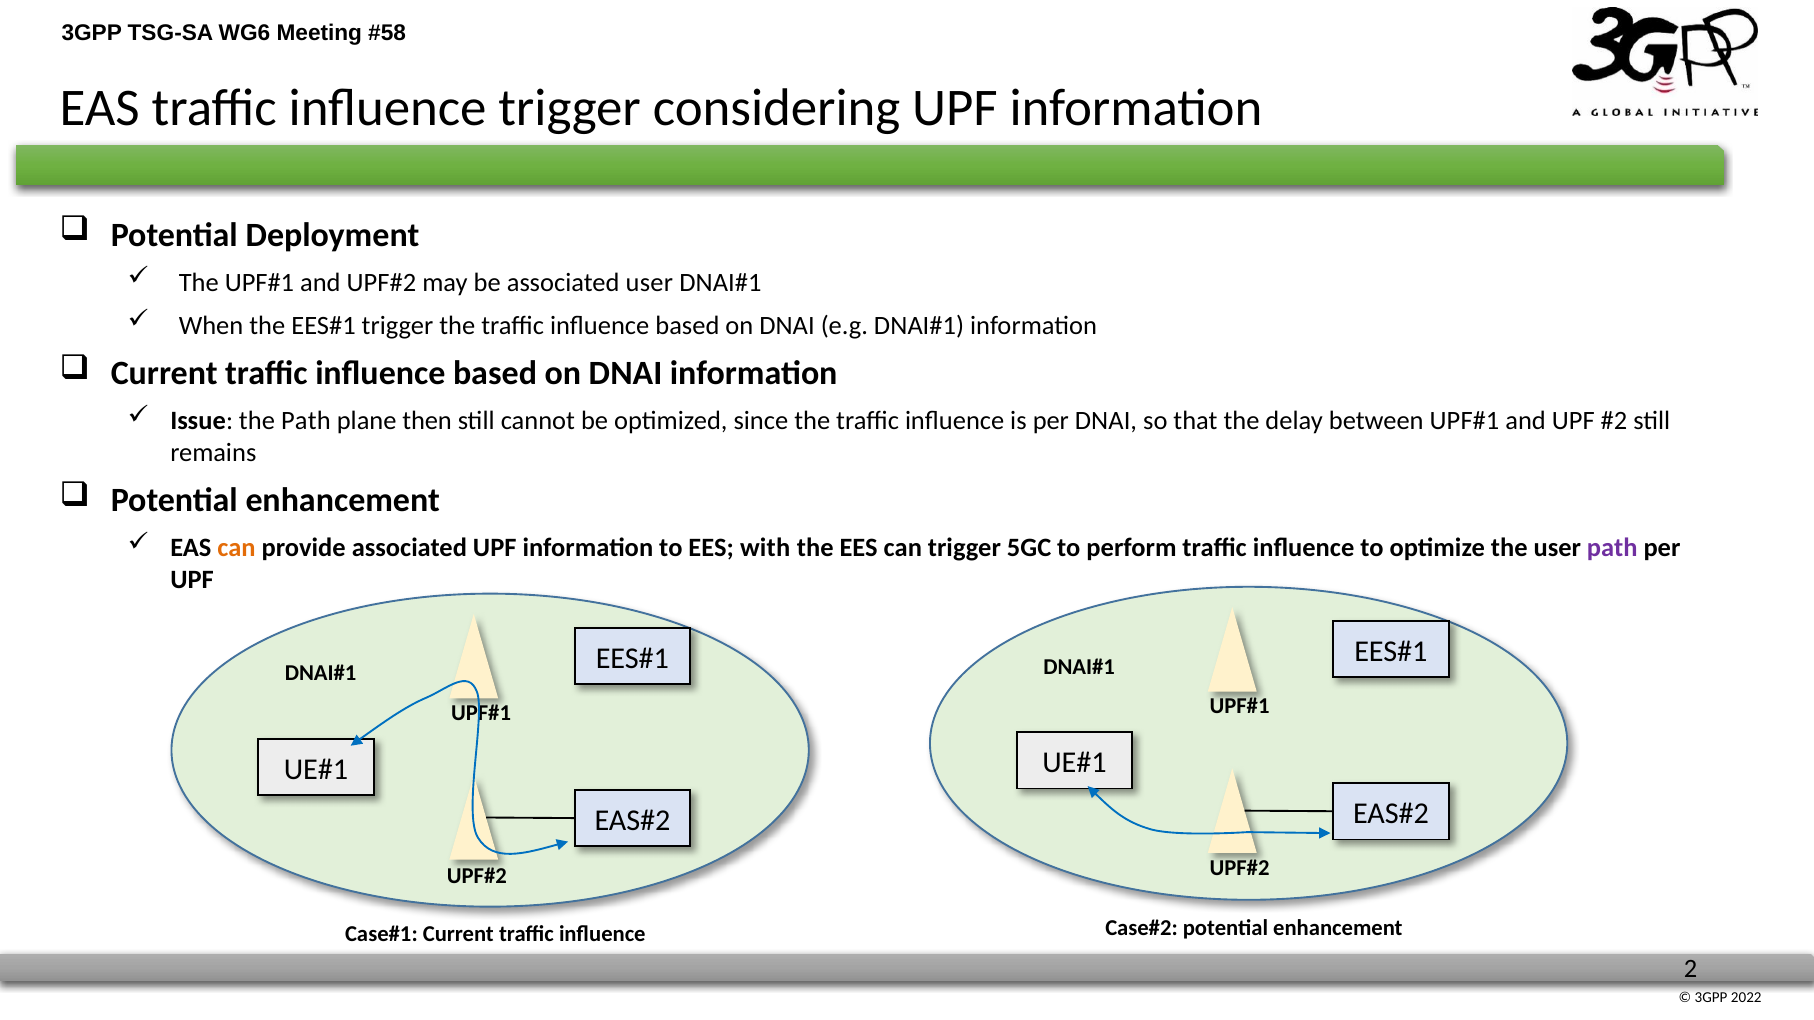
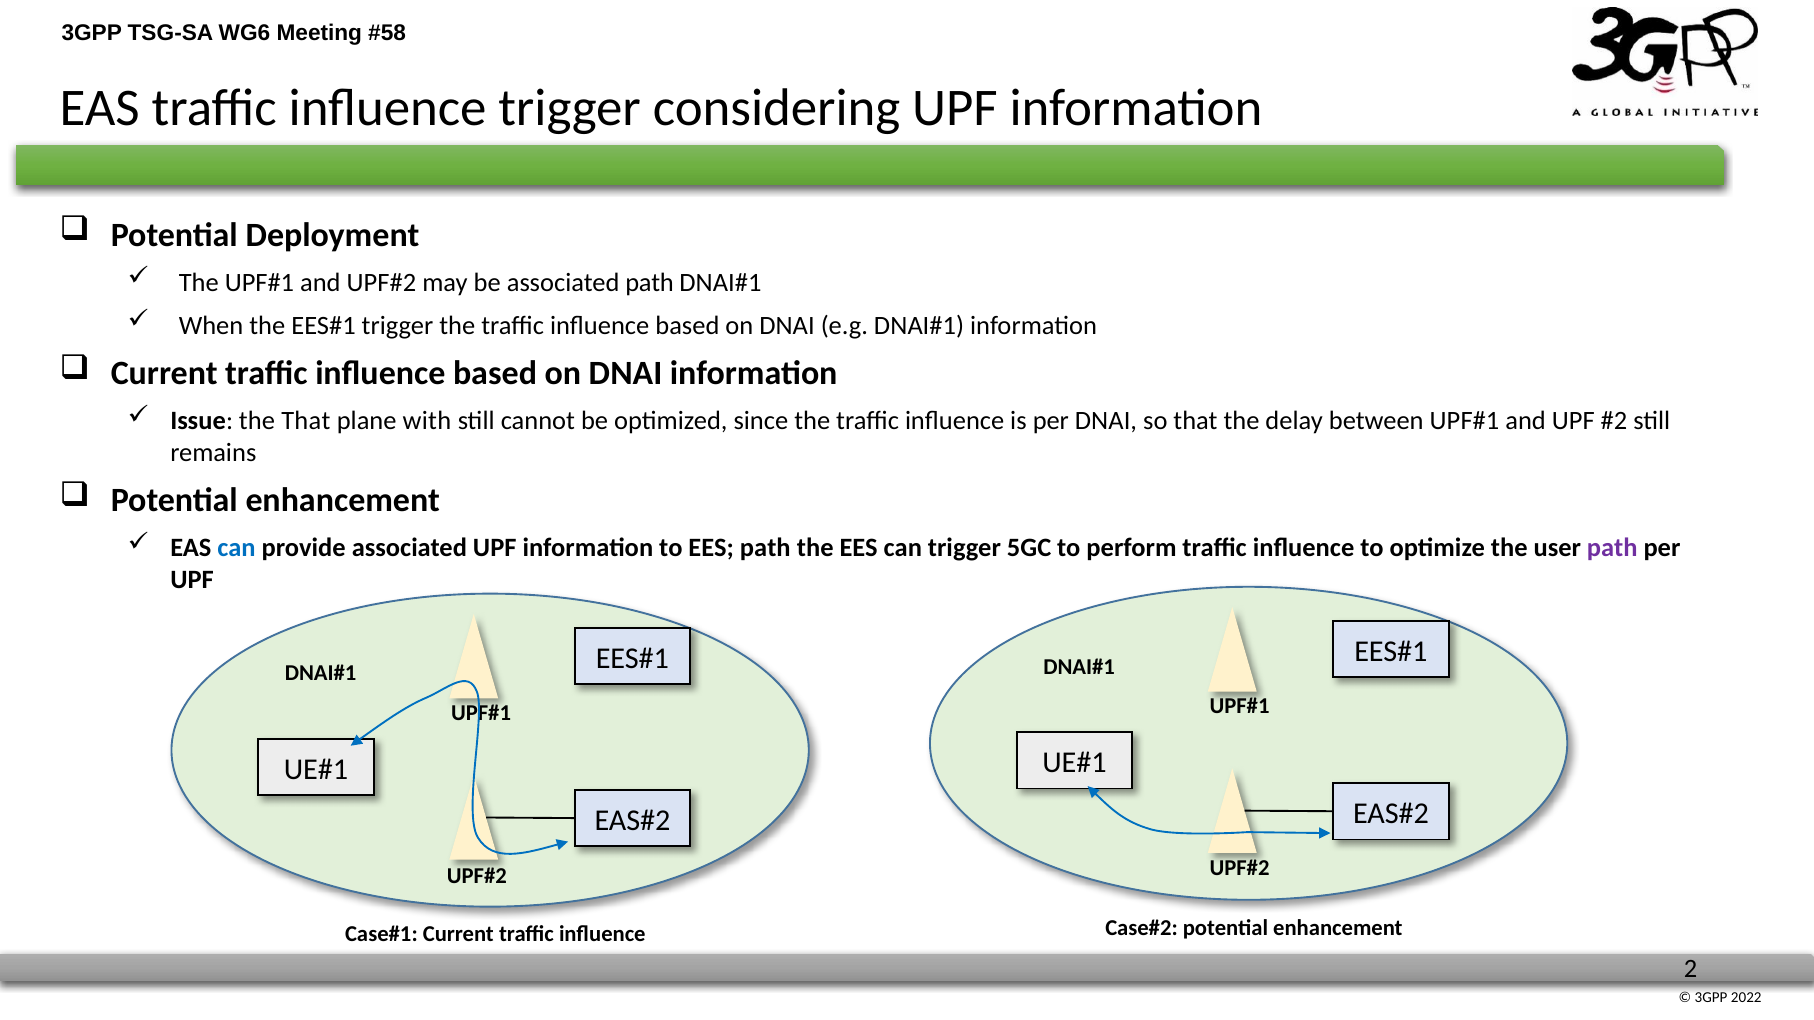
associated user: user -> path (650, 282)
the Path: Path -> That (306, 421)
then: then -> with (427, 421)
can colour: orange -> blue (237, 548)
EES with: with -> path (765, 548)
